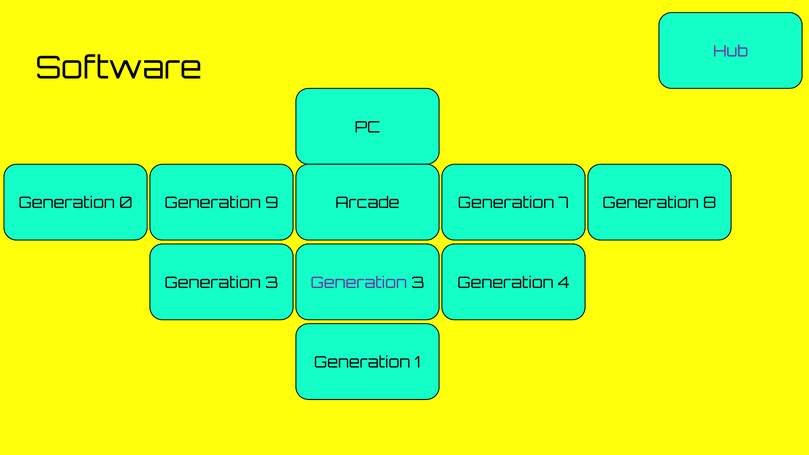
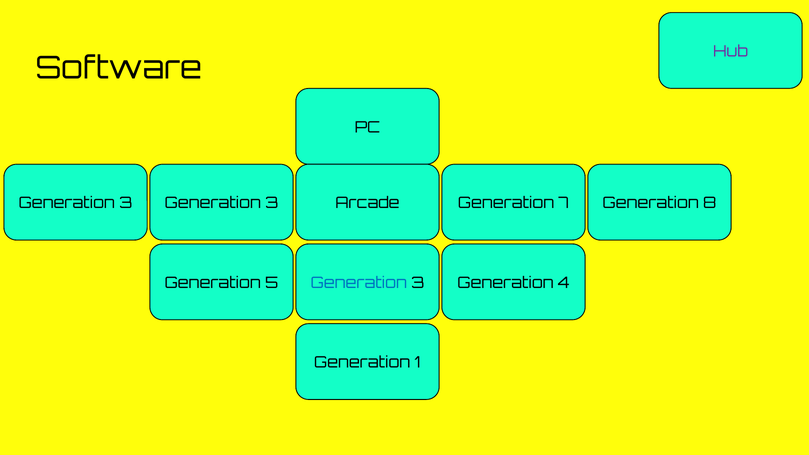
0: 0 -> 3 (126, 203)
9: 9 -> 3 (272, 203)
3: 3 -> 5 (272, 283)
Generation colour: purple -> blue (359, 283)
